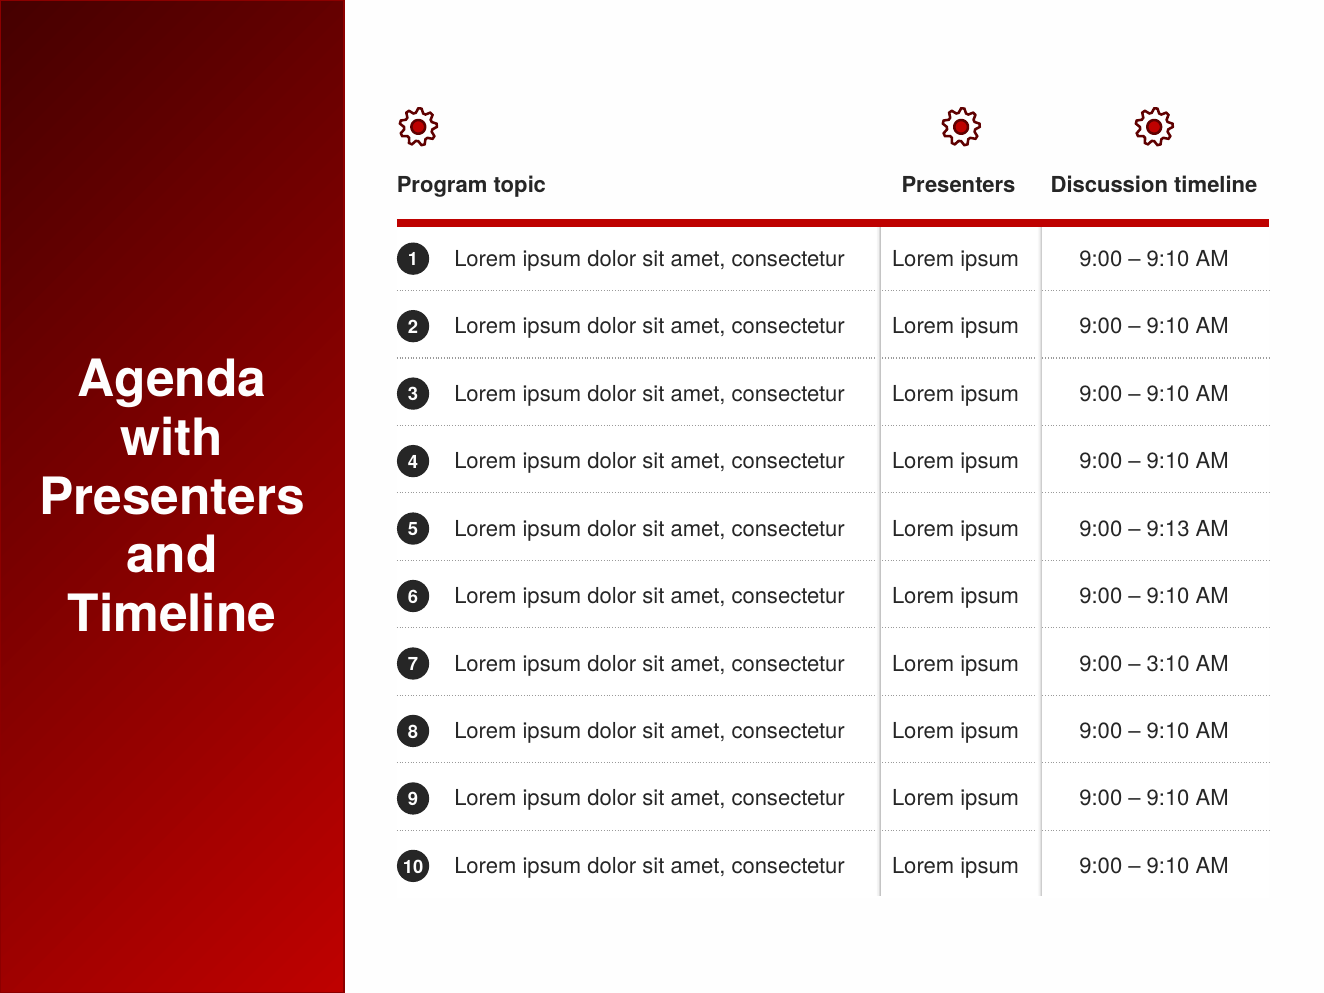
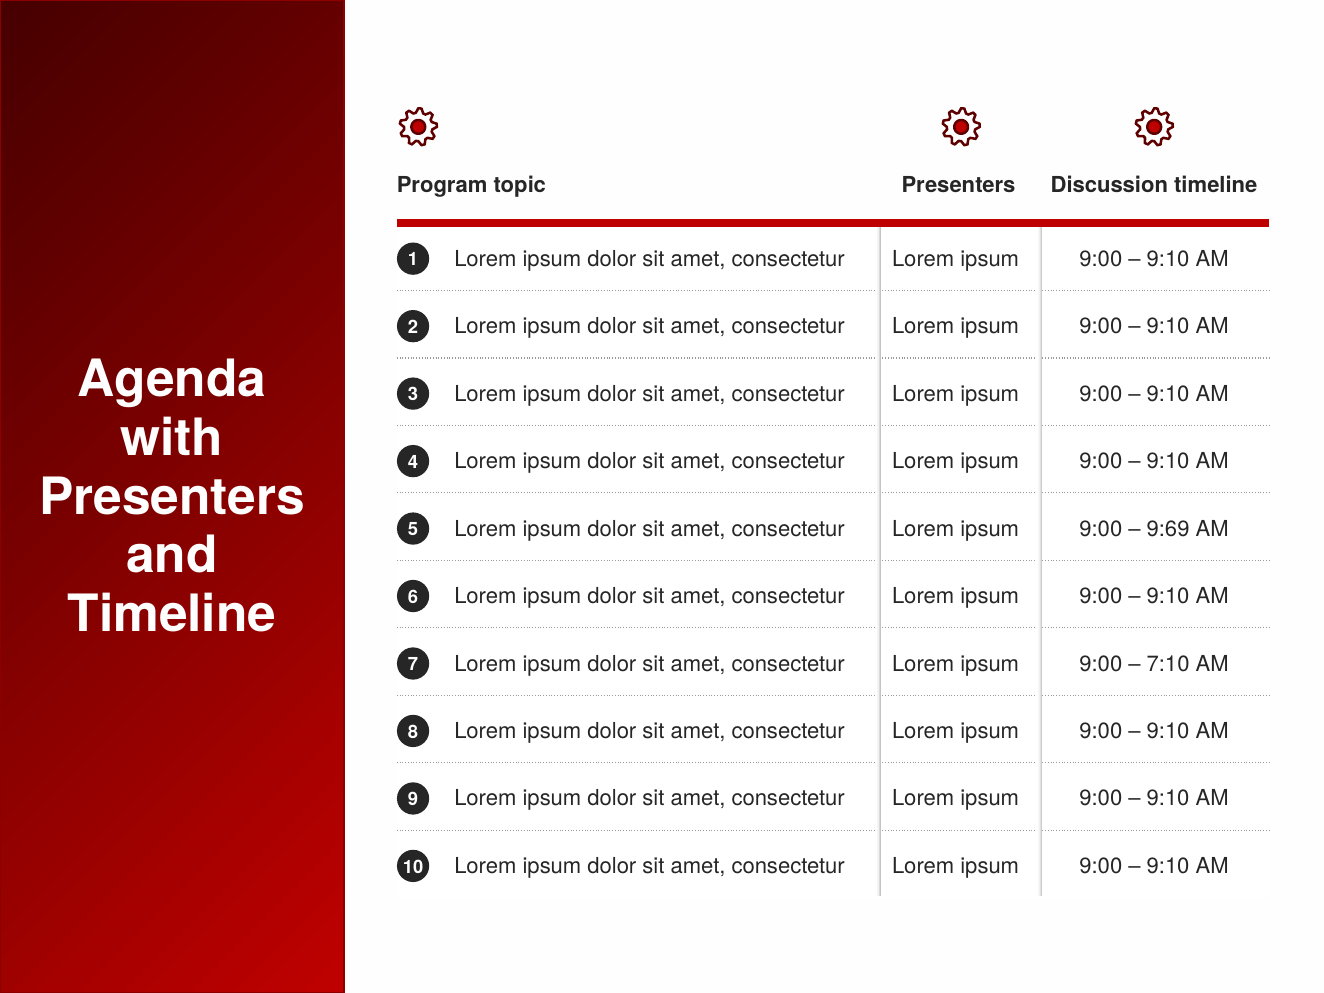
9:13: 9:13 -> 9:69 (1168, 529)
3:10: 3:10 -> 7:10 (1168, 664)
